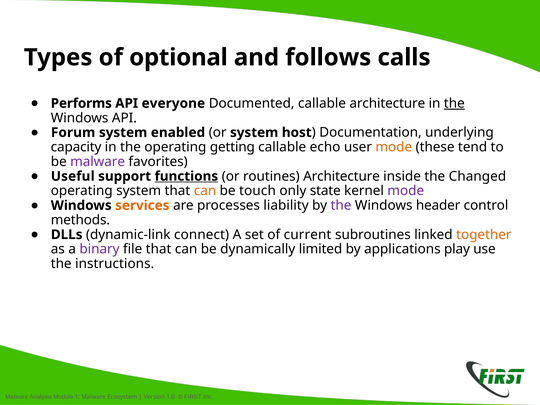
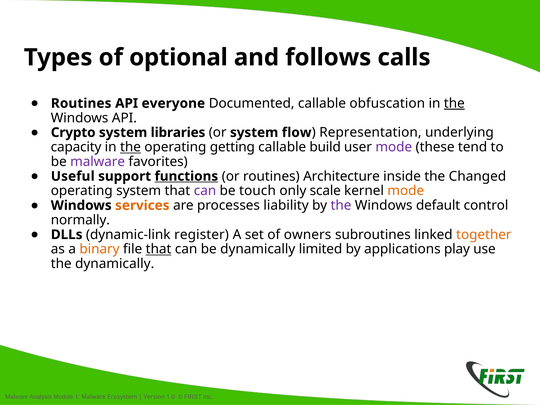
Performs: Performs -> Routines (81, 103)
callable architecture: architecture -> obfuscation (387, 103)
Forum: Forum -> Crypto (73, 133)
enabled: enabled -> libraries (178, 133)
host: host -> flow (297, 133)
Documentation: Documentation -> Representation (370, 133)
the underline: none -> present (131, 147)
echo: echo -> build (325, 147)
mode colour: orange -> purple (394, 147)
can colour: orange -> purple (205, 191)
state: state -> scale (325, 191)
mode colour: purple -> orange (406, 191)
header: header -> default (438, 205)
methods: methods -> normally (80, 220)
connect: connect -> register (202, 235)
current: current -> owners (308, 235)
binary colour: purple -> orange (99, 249)
that underline: none -> present (159, 249)
the instructions: instructions -> dynamically (115, 264)
